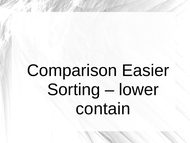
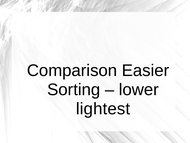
contain: contain -> lightest (103, 108)
